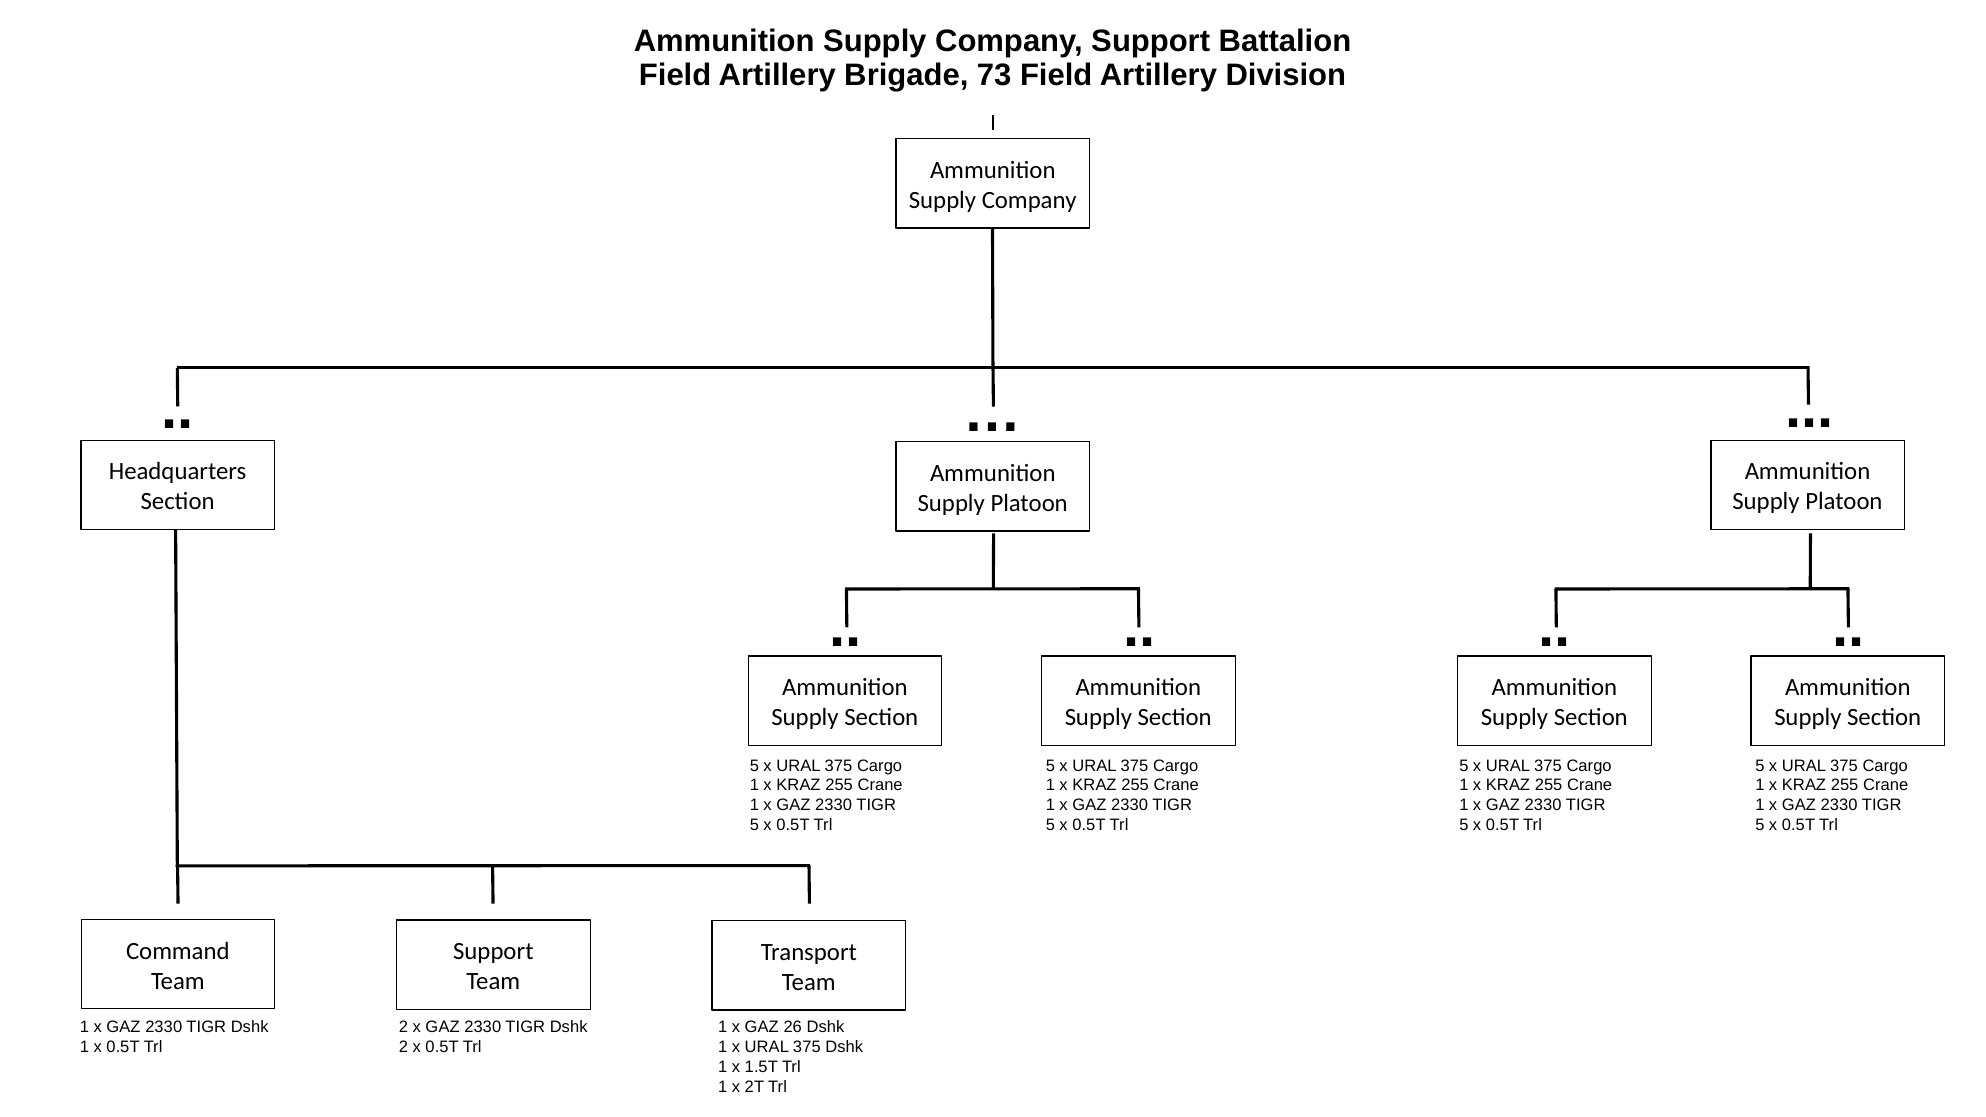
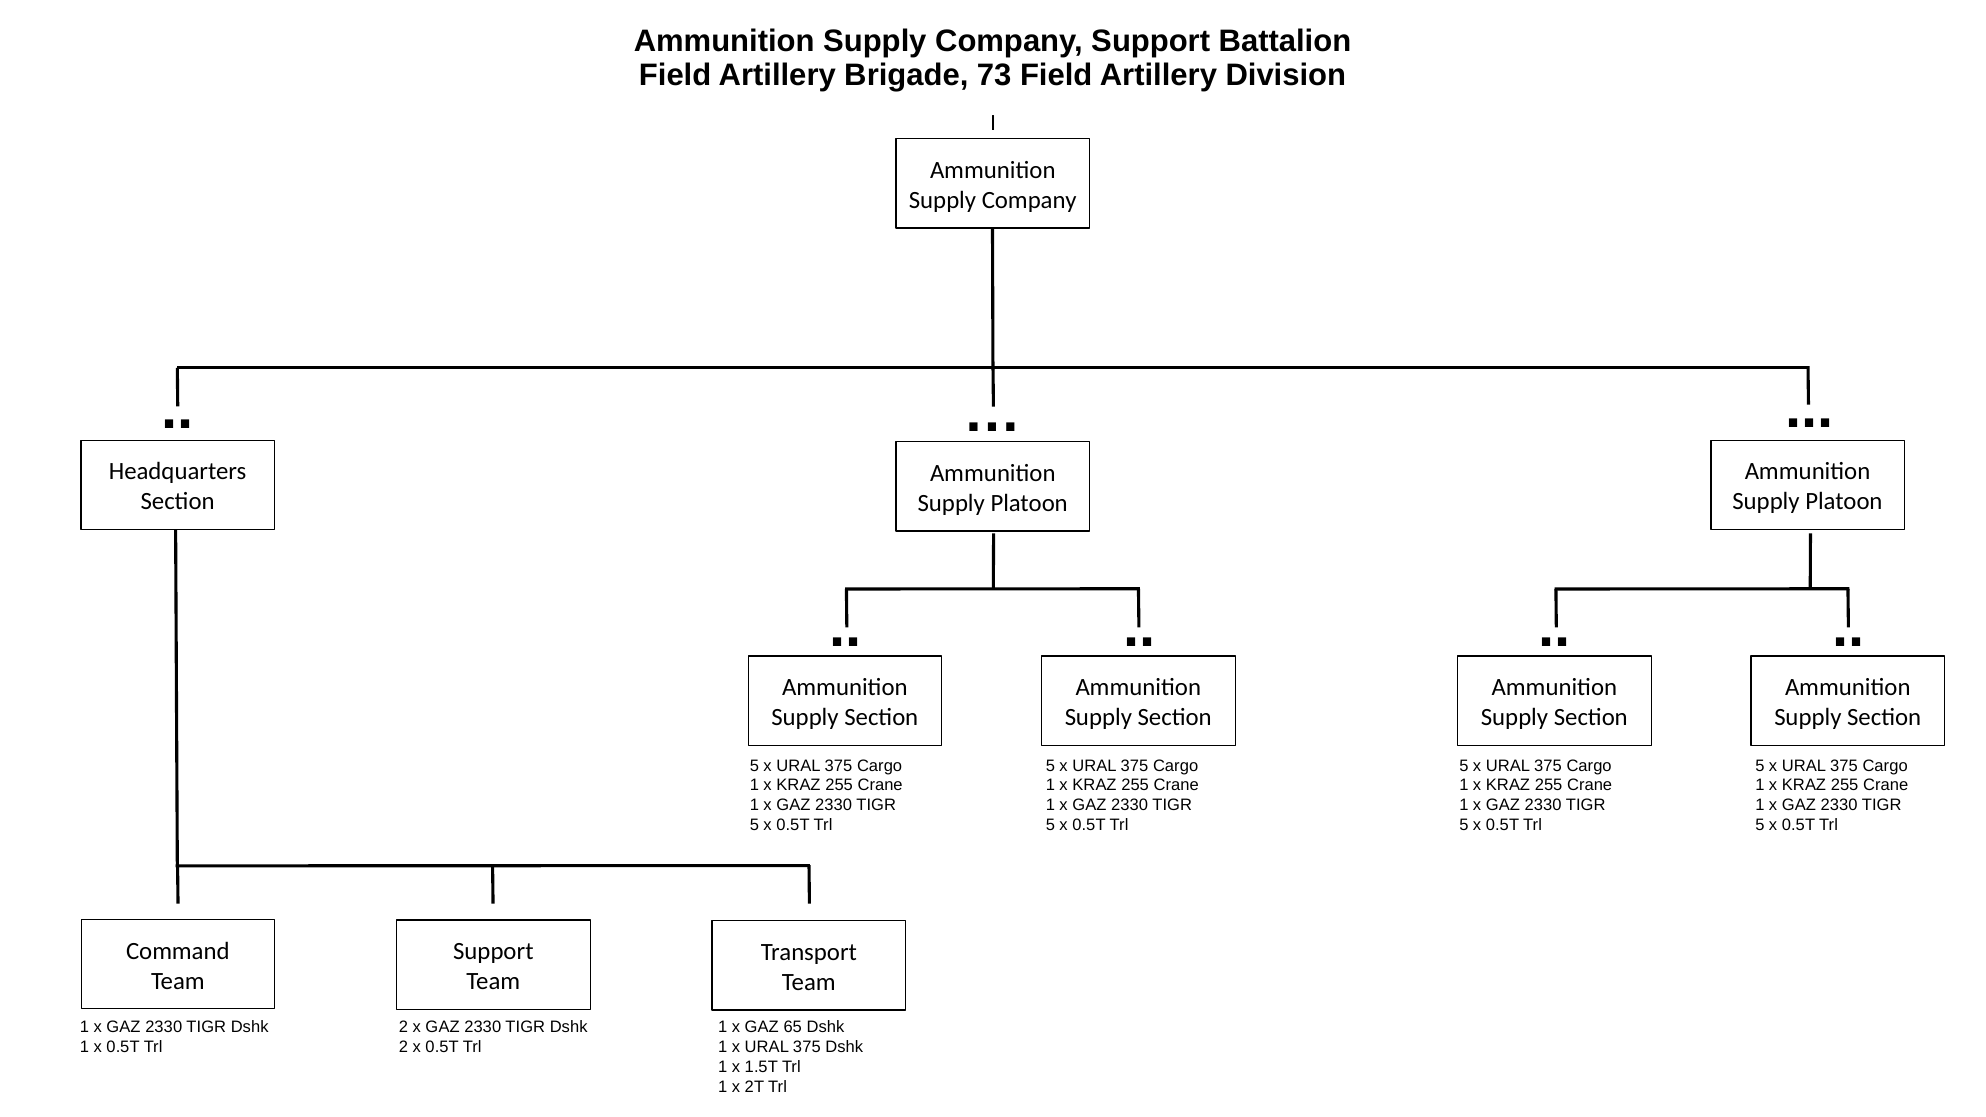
26: 26 -> 65 (793, 1027)
